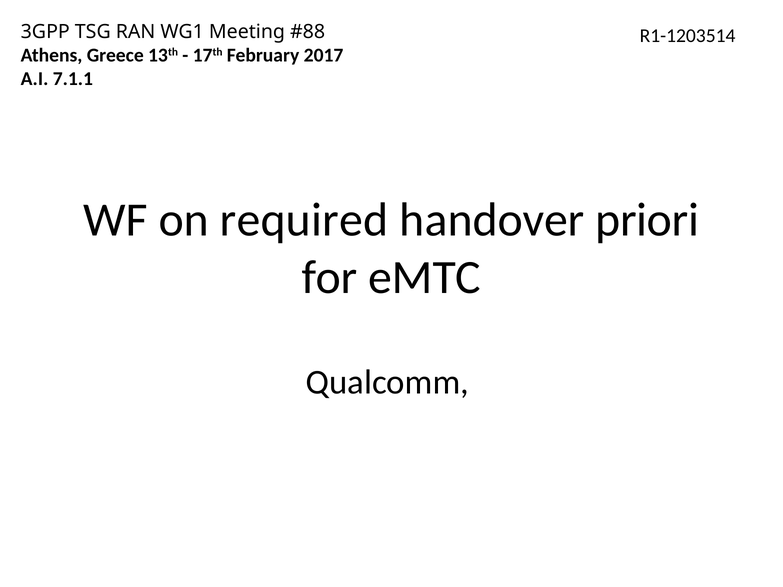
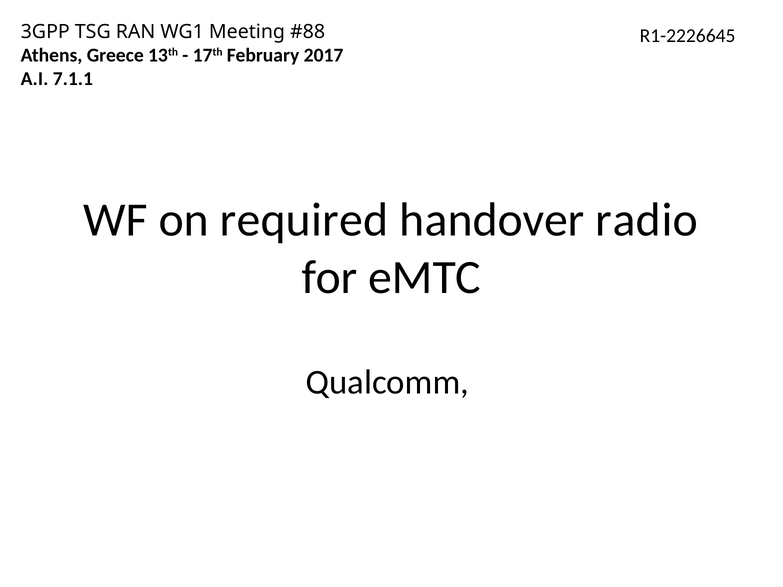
R1-1203514: R1-1203514 -> R1-2226645 (688, 36)
priori: priori -> radio (647, 220)
